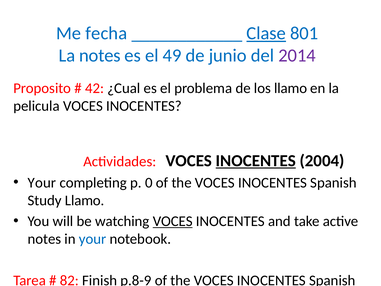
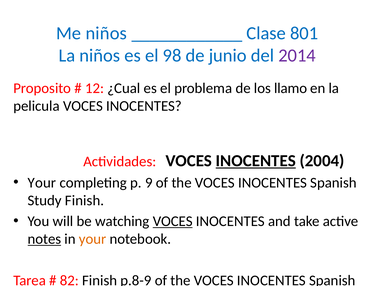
Me fecha: fecha -> niños (106, 33)
Clase underline: present -> none (266, 33)
La notes: notes -> niños (100, 56)
49: 49 -> 98 (172, 56)
42: 42 -> 12 (95, 88)
0: 0 -> 9 (149, 182)
Study Llamo: Llamo -> Finish (85, 200)
notes underline: none -> present (44, 239)
your colour: blue -> orange (93, 239)
